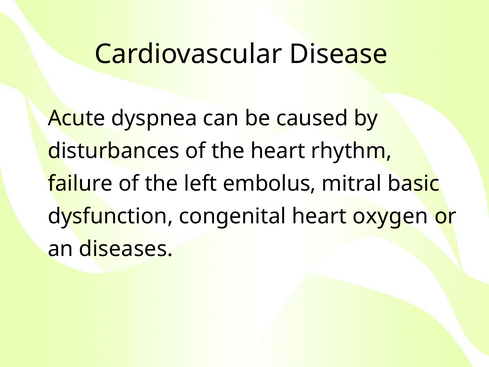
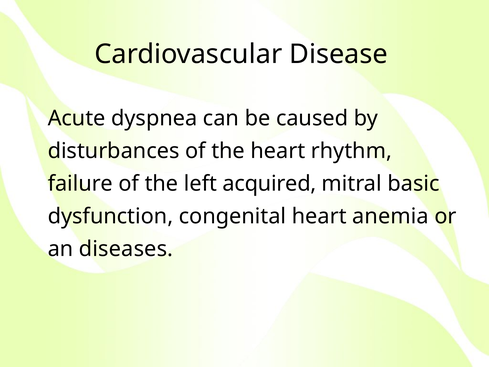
embolus: embolus -> acquired (269, 183)
oxygen: oxygen -> anemia (390, 216)
